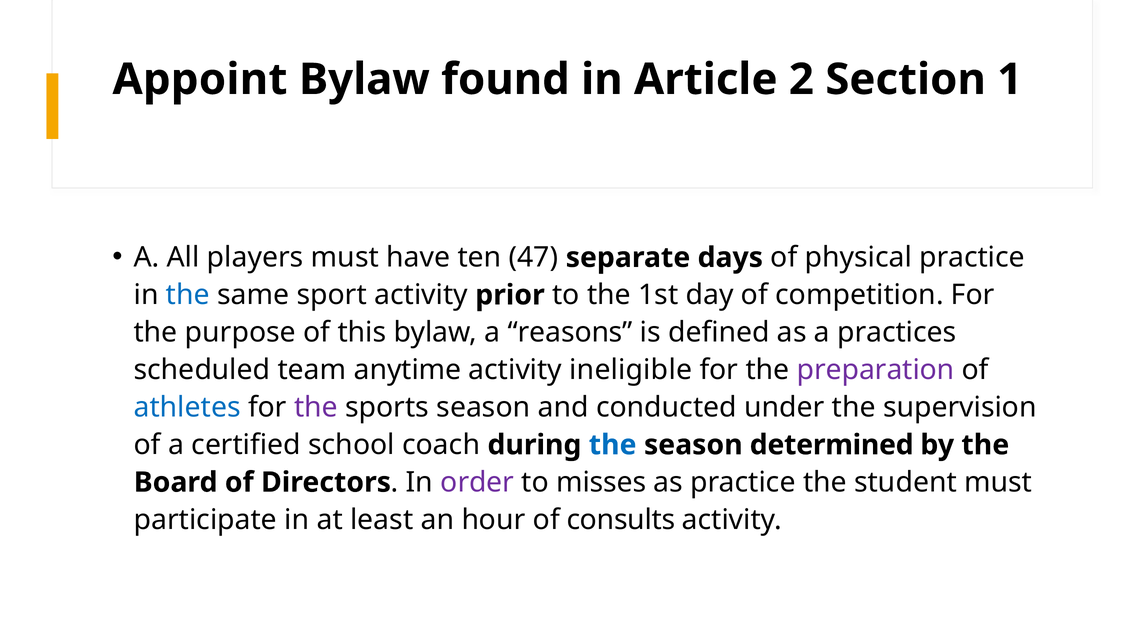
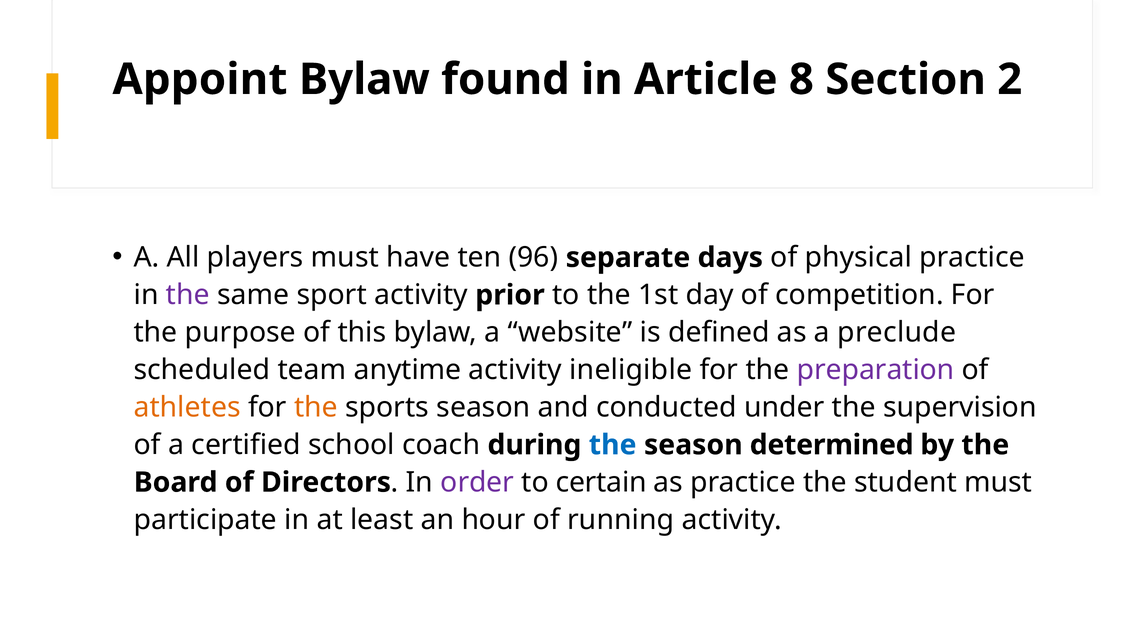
2: 2 -> 8 (801, 80)
1: 1 -> 2 (1010, 80)
47: 47 -> 96 (533, 258)
the colour: blue -> purple (188, 295)
reasons: reasons -> website (570, 332)
practices: practices -> preclude (897, 332)
athletes colour: blue -> orange (187, 407)
the colour: purple -> orange (316, 407)
misses: misses -> certain (601, 482)
consults: consults -> running (621, 520)
